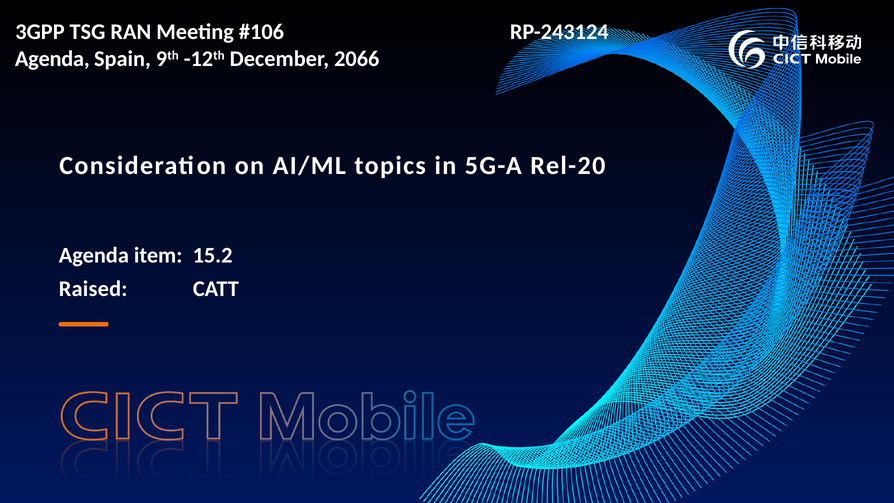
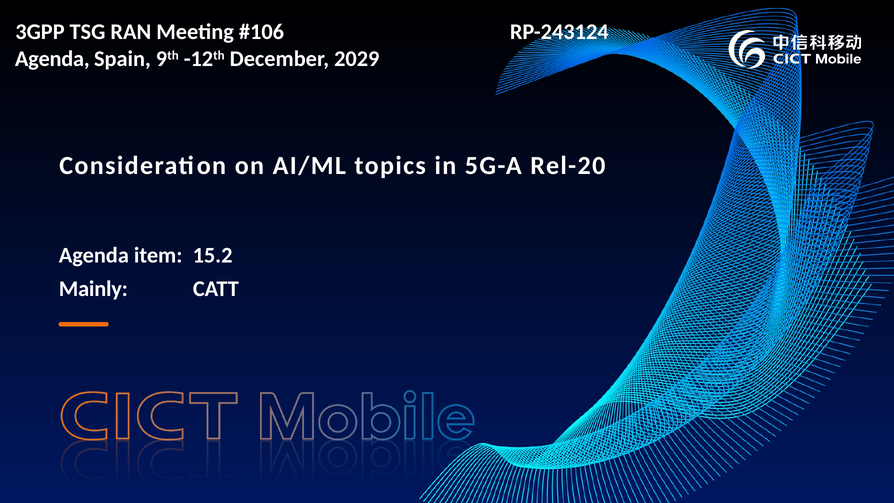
2066: 2066 -> 2029 (357, 59)
Raised: Raised -> Mainly (93, 289)
